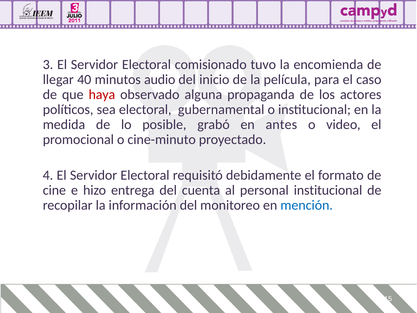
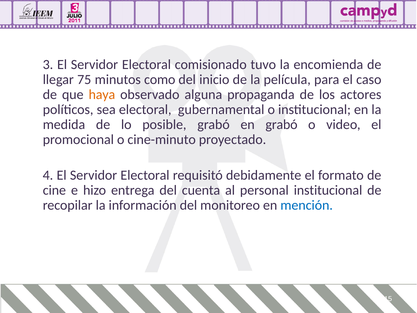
40: 40 -> 75 (84, 79)
audio: audio -> como (160, 79)
haya colour: red -> orange (102, 94)
en antes: antes -> grabó (282, 124)
